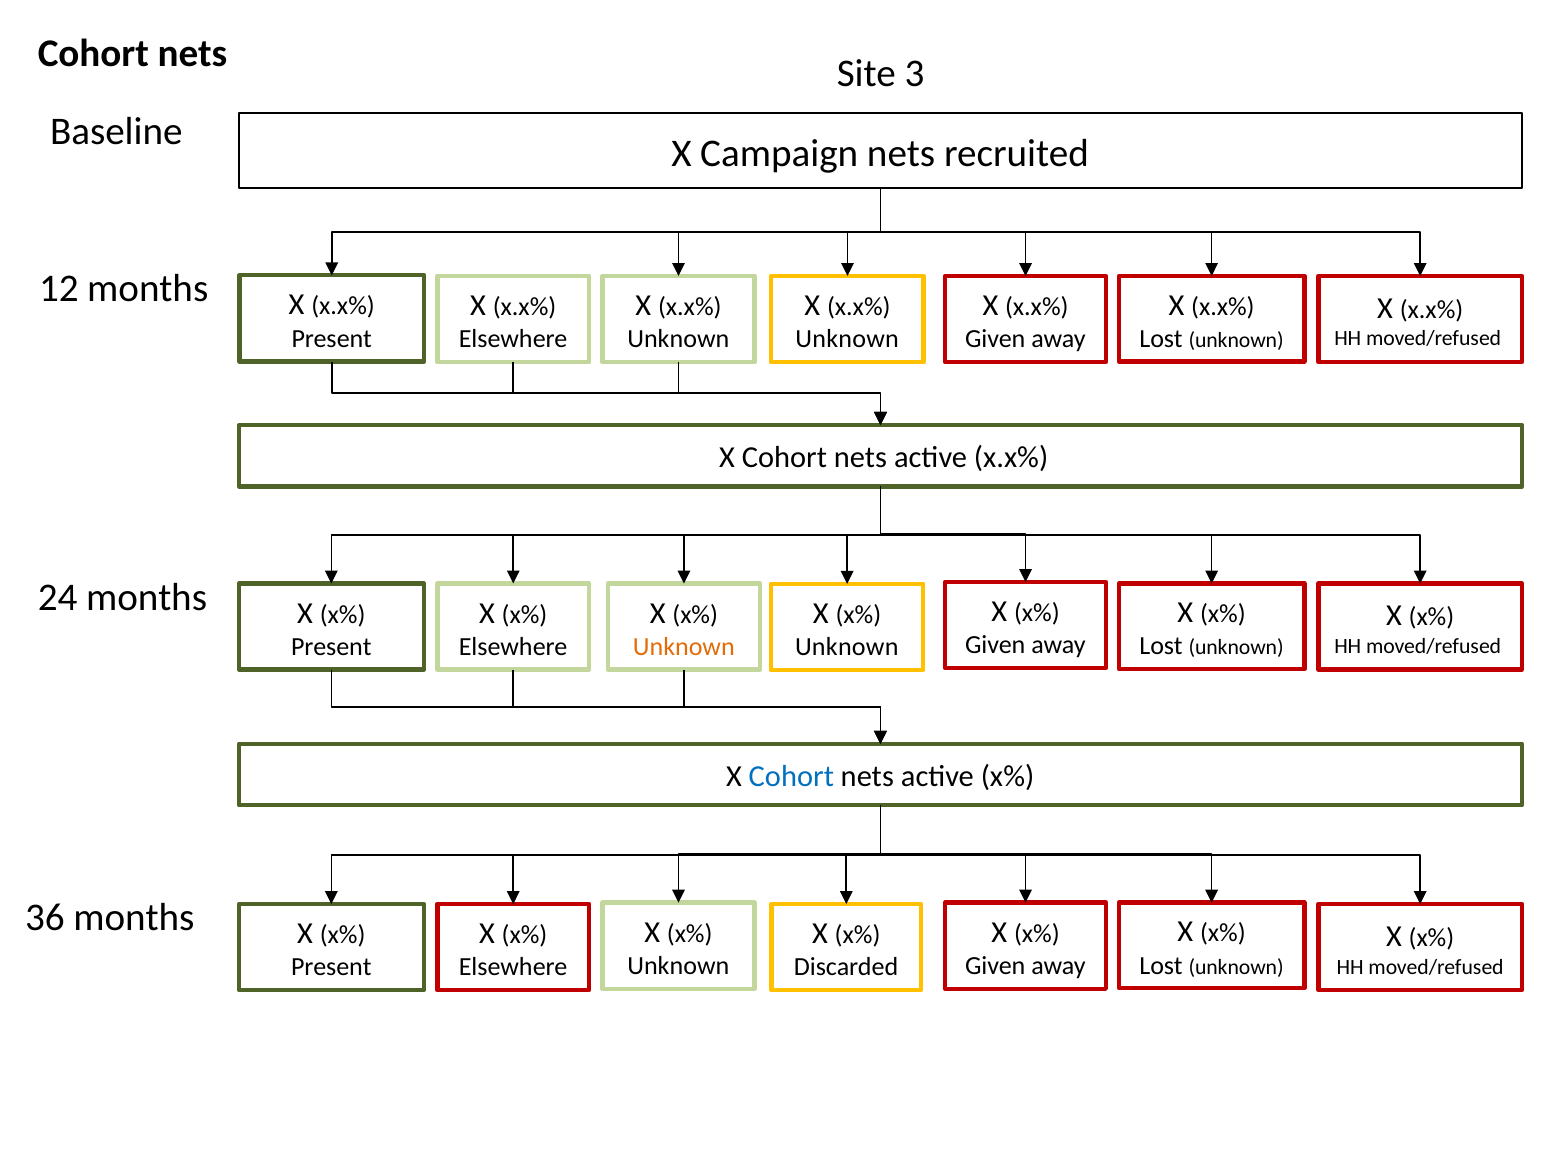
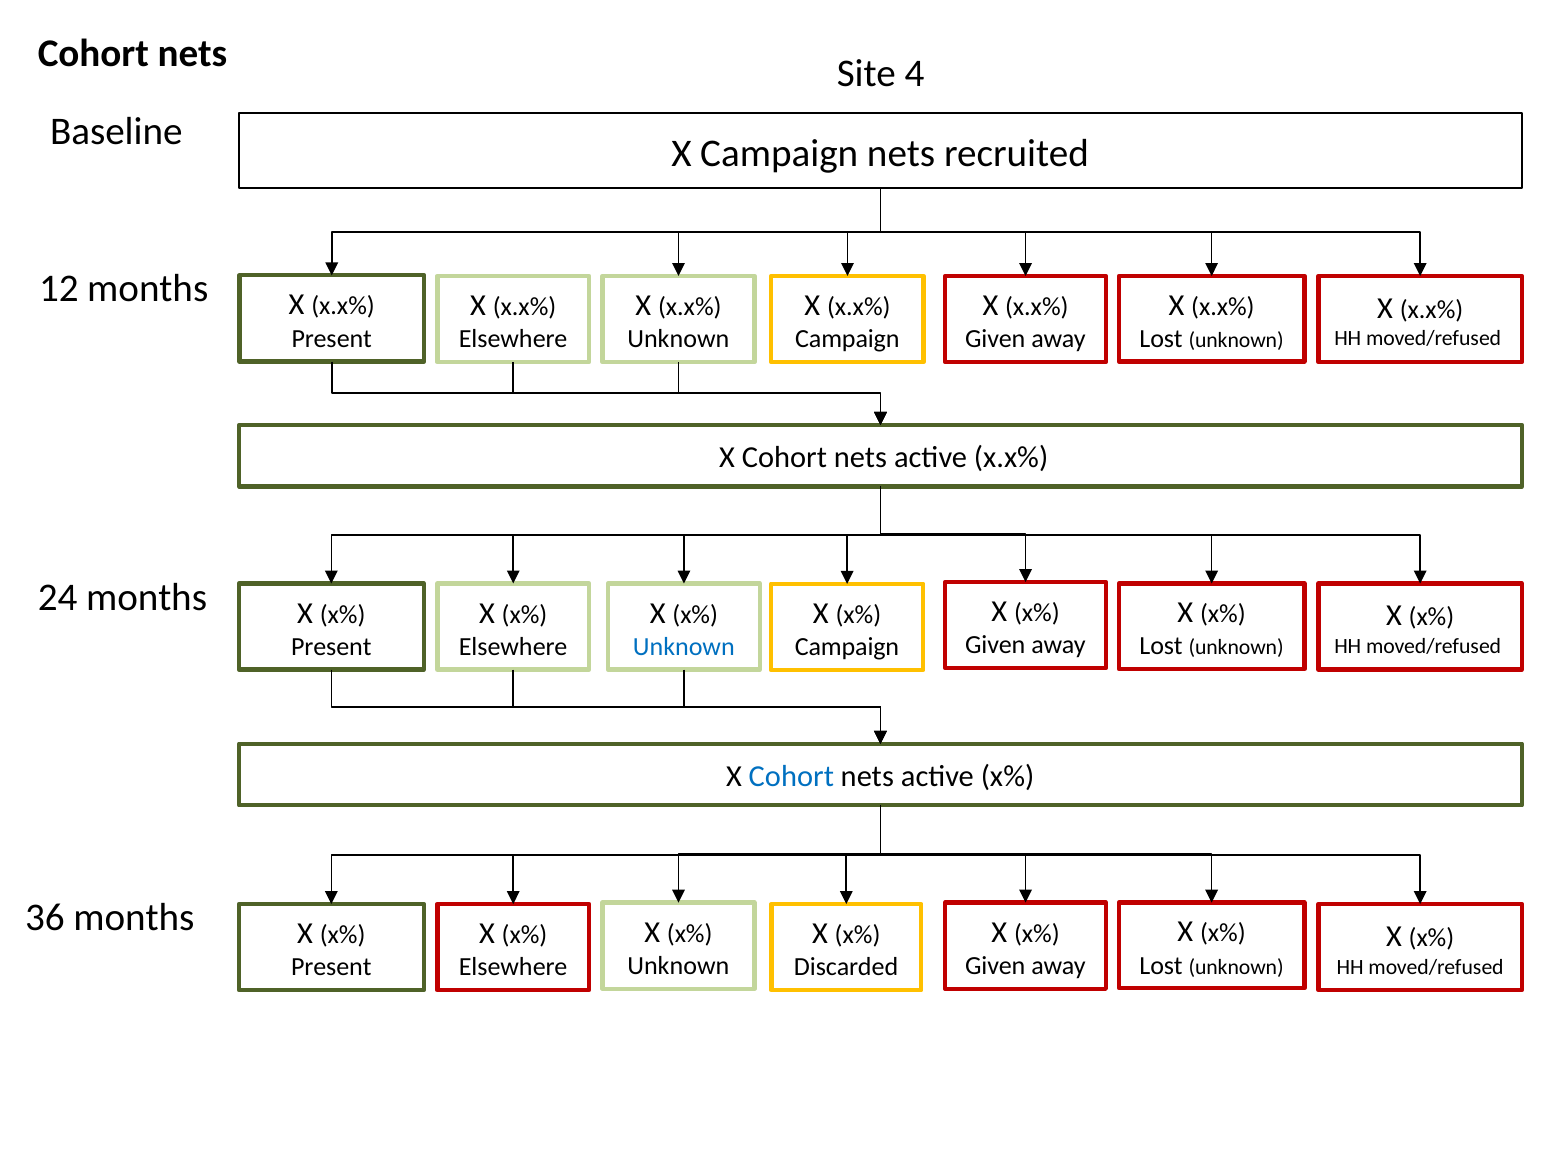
3: 3 -> 4 (915, 73)
Unknown: Unknown -> Campaign (847, 339)
Unknown colour: orange -> blue (684, 646)
Unknown: Unknown -> Campaign (847, 647)
